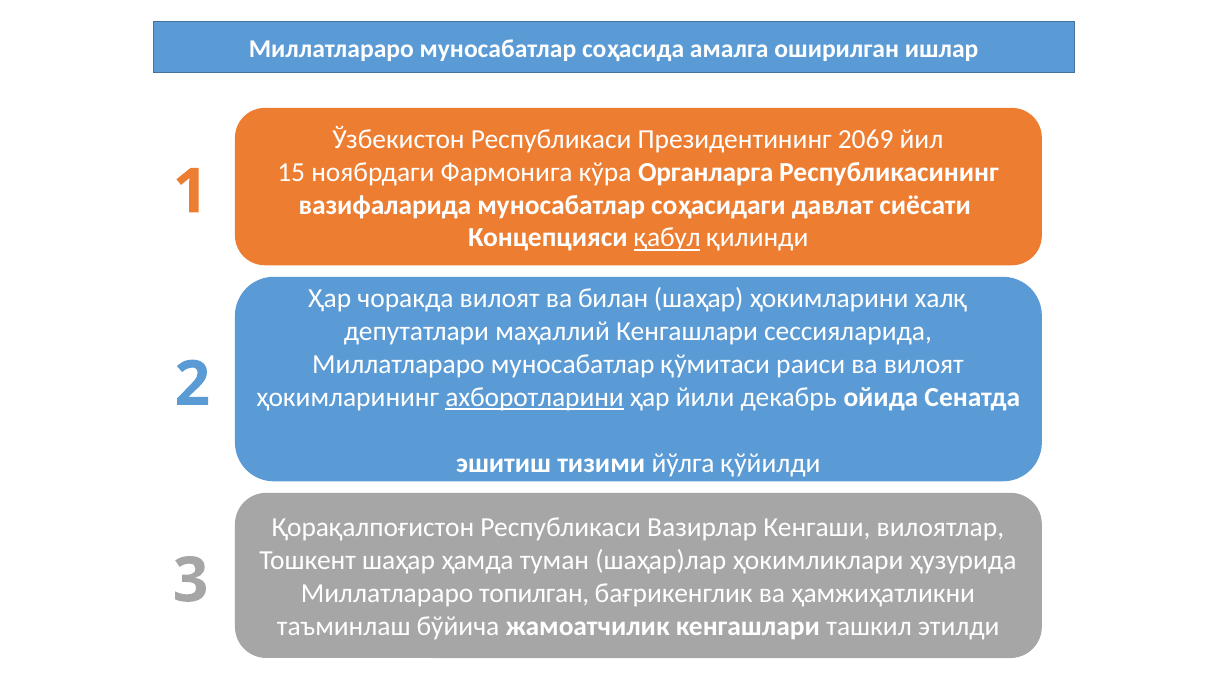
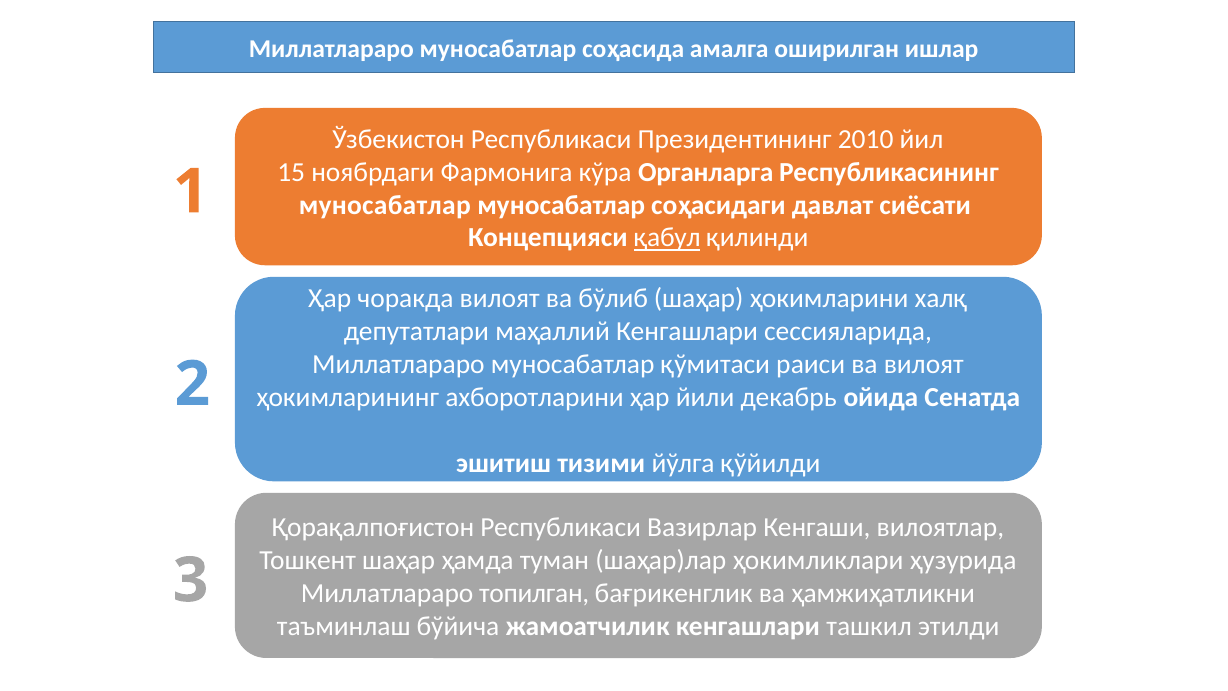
2069: 2069 -> 2010 (866, 139)
вазифаларида: вазифаларида -> муносабатлар (385, 205)
билан: билан -> бўлиб (613, 298)
ахборотларини underline: present -> none (534, 397)
